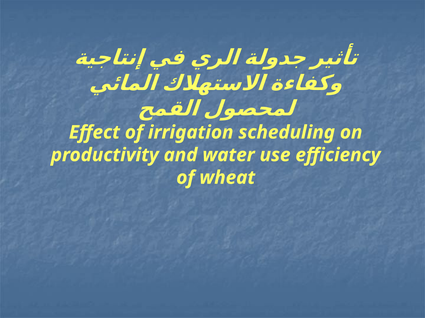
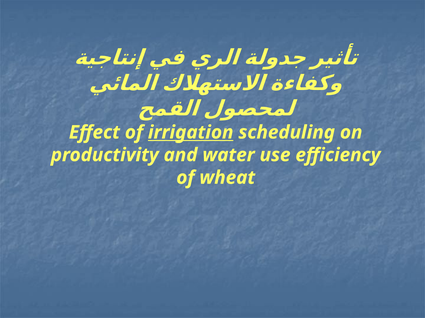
irrigation underline: none -> present (191, 133)
